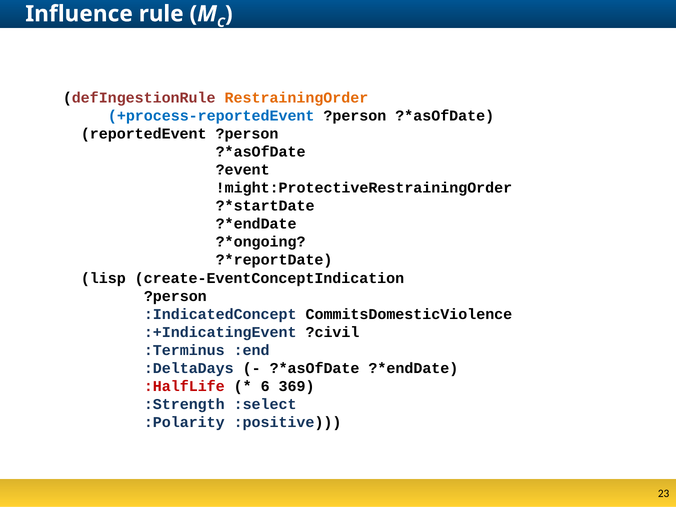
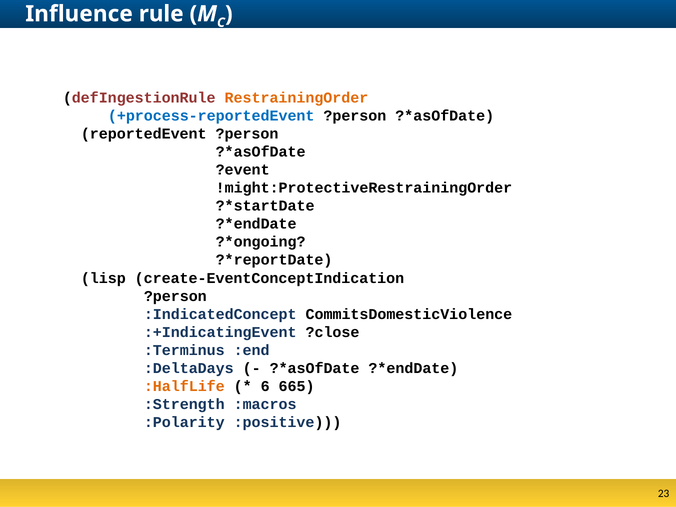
?civil: ?civil -> ?close (333, 332)
:HalfLife colour: red -> orange (184, 386)
369: 369 -> 665 (297, 386)
:select: :select -> :macros (265, 404)
